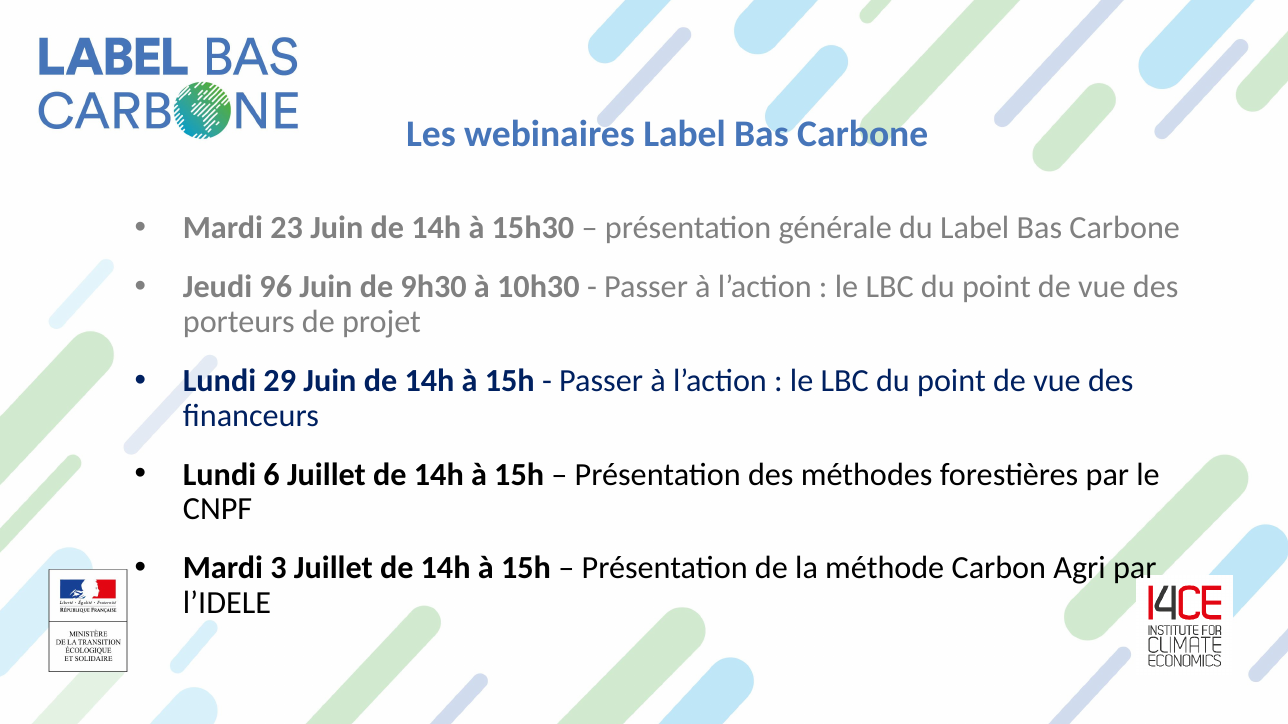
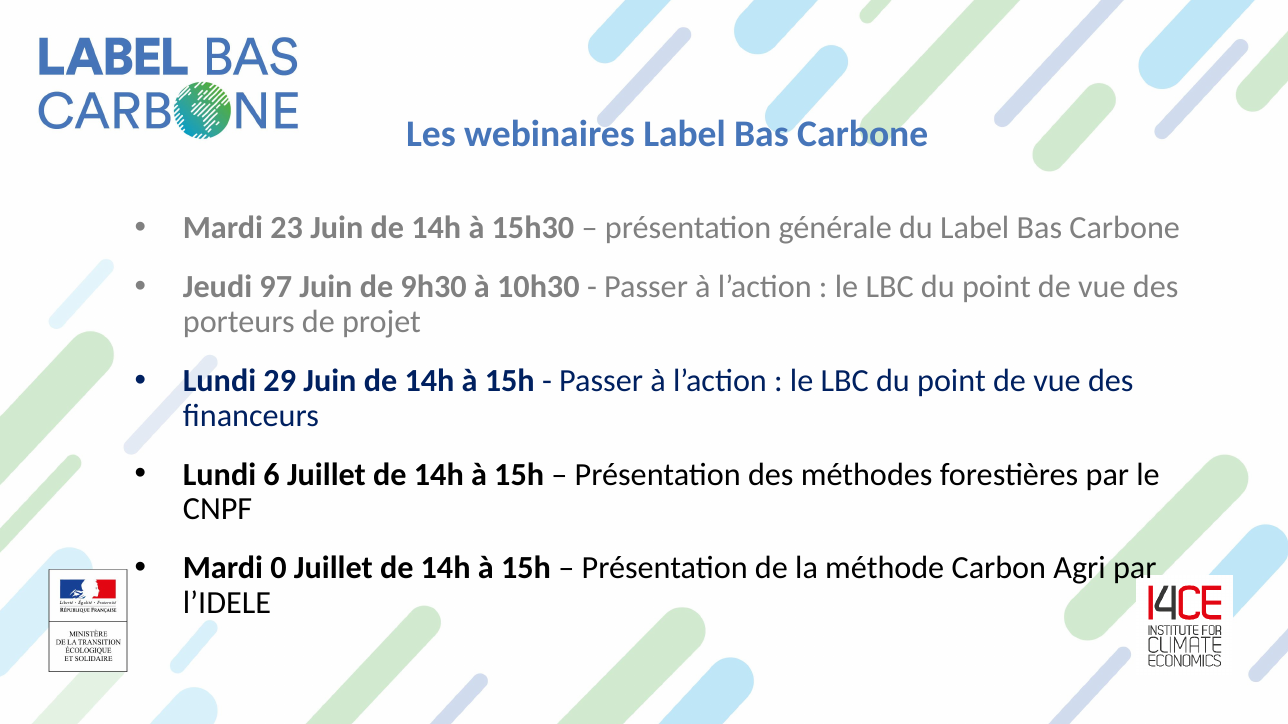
96: 96 -> 97 (276, 287)
3: 3 -> 0 (279, 568)
